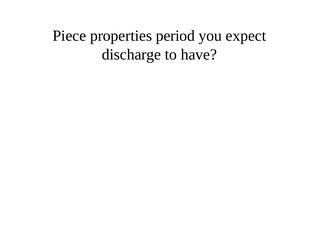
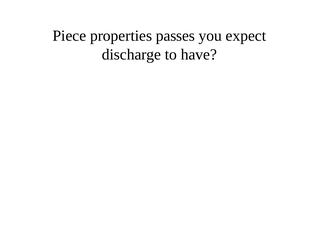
period: period -> passes (175, 36)
